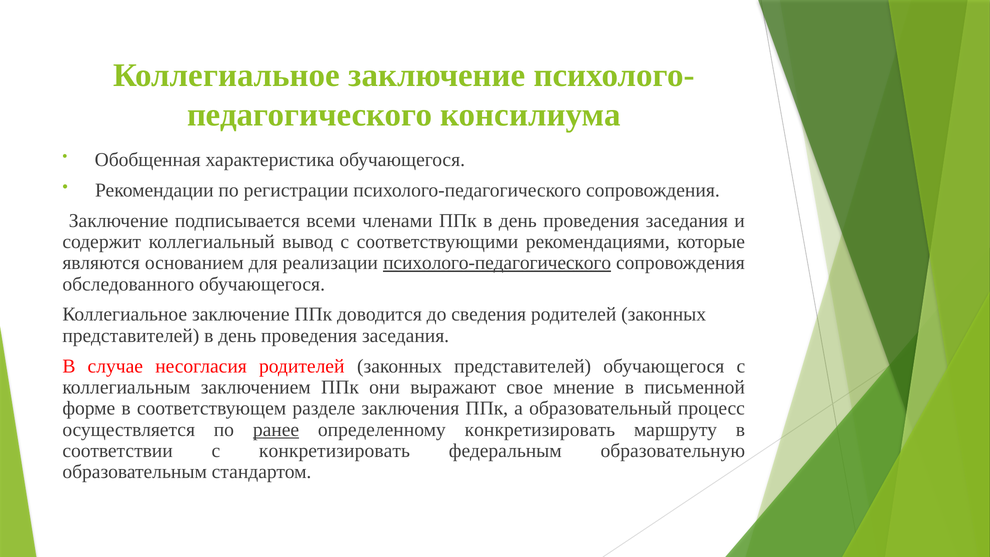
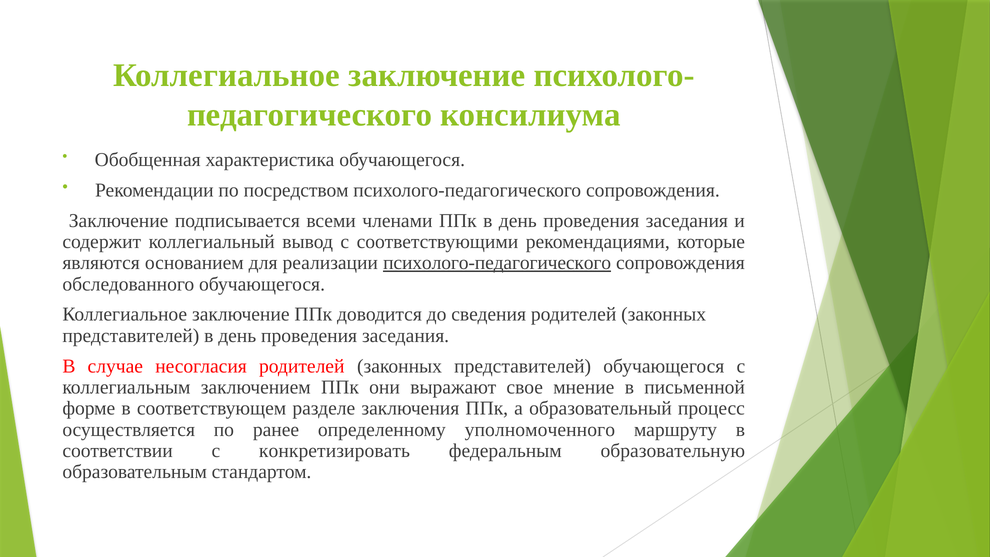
регистрации: регистрации -> посредством (296, 190)
ранее underline: present -> none (276, 430)
определенному конкретизировать: конкретизировать -> уполномоченного (540, 430)
